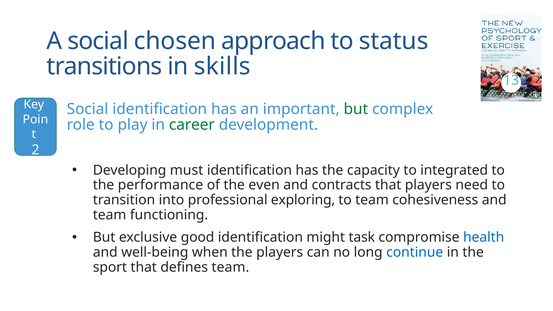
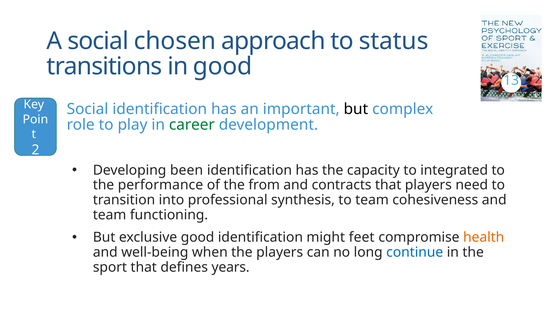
in skills: skills -> good (223, 66)
but colour: green -> black (356, 109)
must: must -> been (187, 170)
even: even -> from (264, 185)
exploring: exploring -> synthesis (303, 200)
task: task -> feet (362, 237)
health colour: blue -> orange (484, 237)
defines team: team -> years (231, 267)
